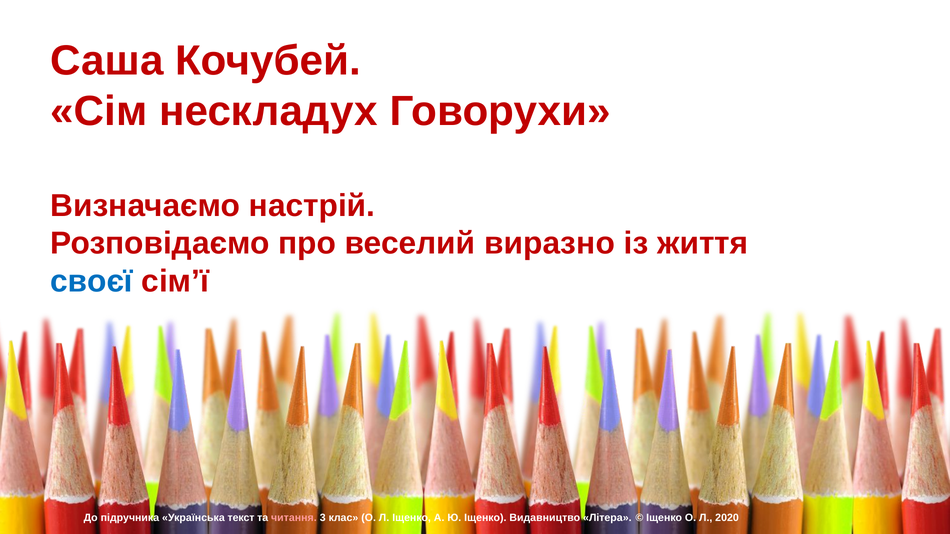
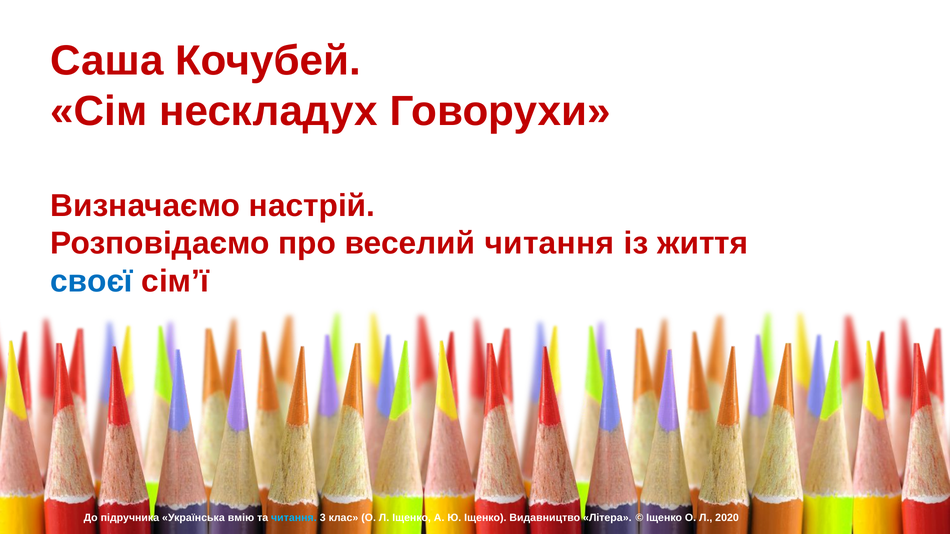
веселий виразно: виразно -> читання (549, 244)
текст: текст -> вмію (241, 518)
читання colour: pink -> light blue (294, 518)
